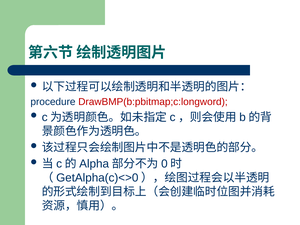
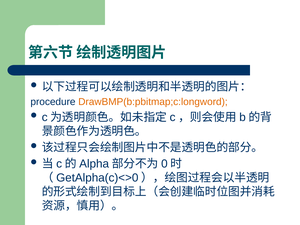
DrawBMP(b:pbitmap;c:longword colour: red -> orange (153, 102)
